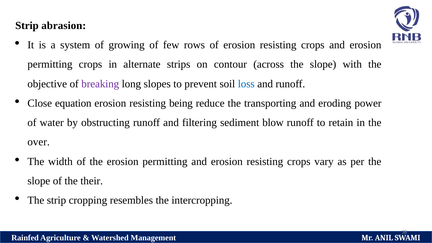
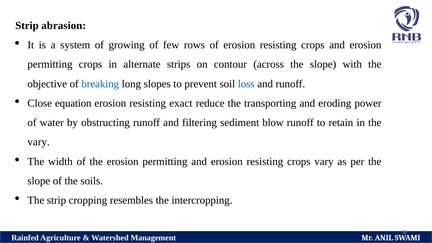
breaking colour: purple -> blue (100, 84)
being: being -> exact (181, 103)
over: over -> vary (39, 142)
their: their -> soils (92, 181)
